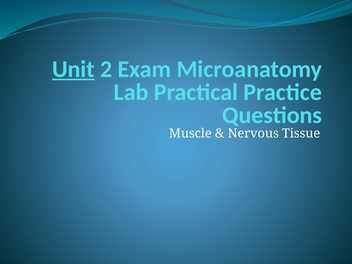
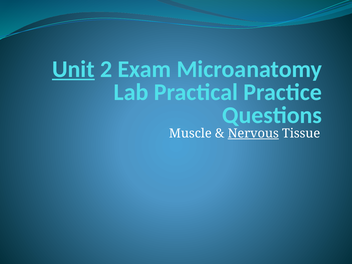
Nervous underline: none -> present (253, 133)
